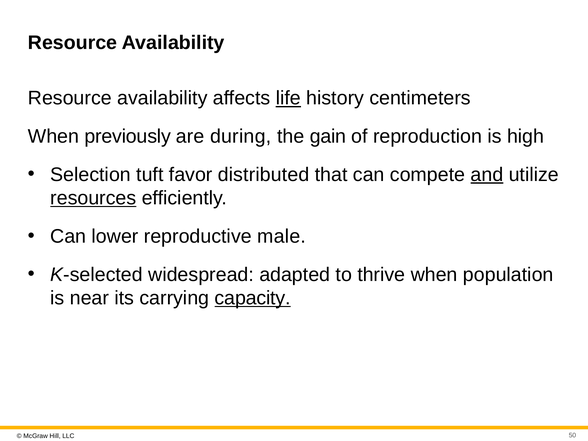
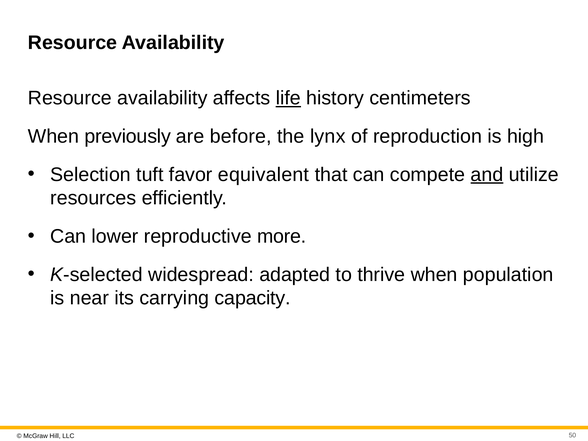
during: during -> before (241, 136)
gain: gain -> lynx (328, 136)
distributed: distributed -> equivalent (264, 175)
resources underline: present -> none (93, 198)
male: male -> more (282, 236)
capacity underline: present -> none (253, 298)
